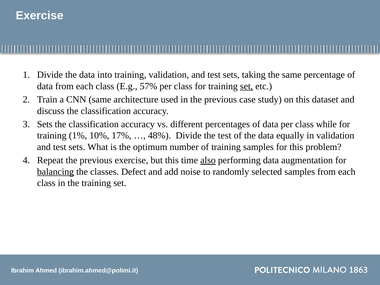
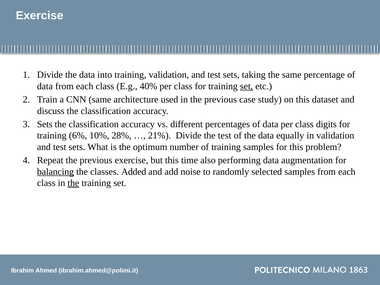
57%: 57% -> 40% (148, 86)
while: while -> digits (326, 124)
1%: 1% -> 6% (78, 136)
17%: 17% -> 28% (121, 136)
48%: 48% -> 21% (159, 136)
also underline: present -> none (208, 160)
Defect: Defect -> Added (134, 172)
the underline: none -> present (73, 183)
